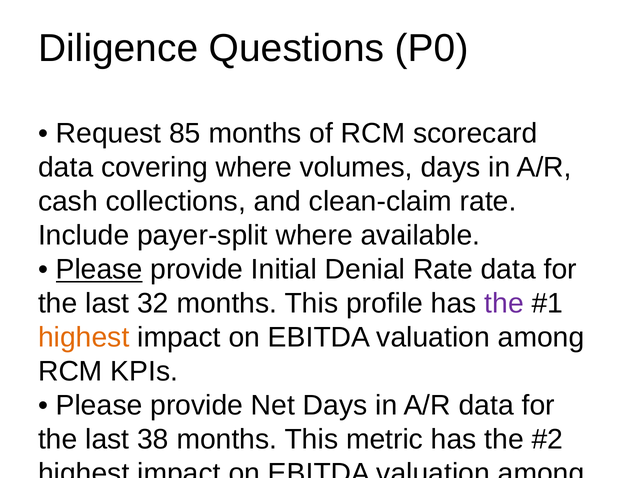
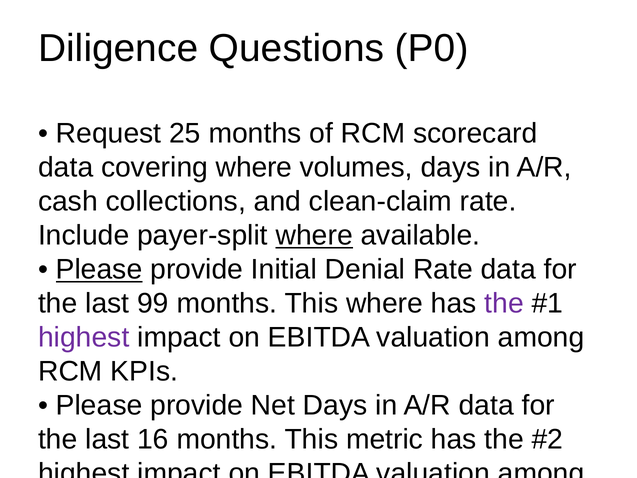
85: 85 -> 25 (185, 134)
where underline: none -> present (314, 236)
32: 32 -> 99 (153, 303)
This profile: profile -> where (385, 303)
highest colour: orange -> purple (84, 337)
38: 38 -> 16 (153, 439)
